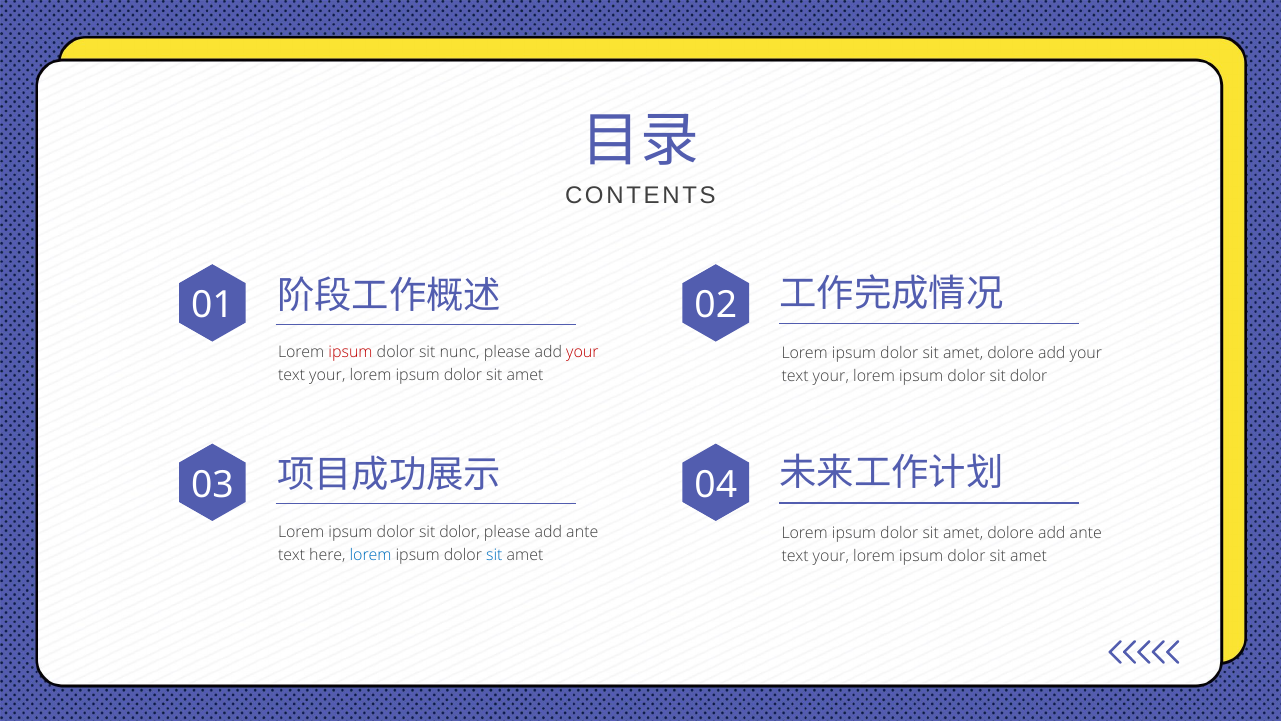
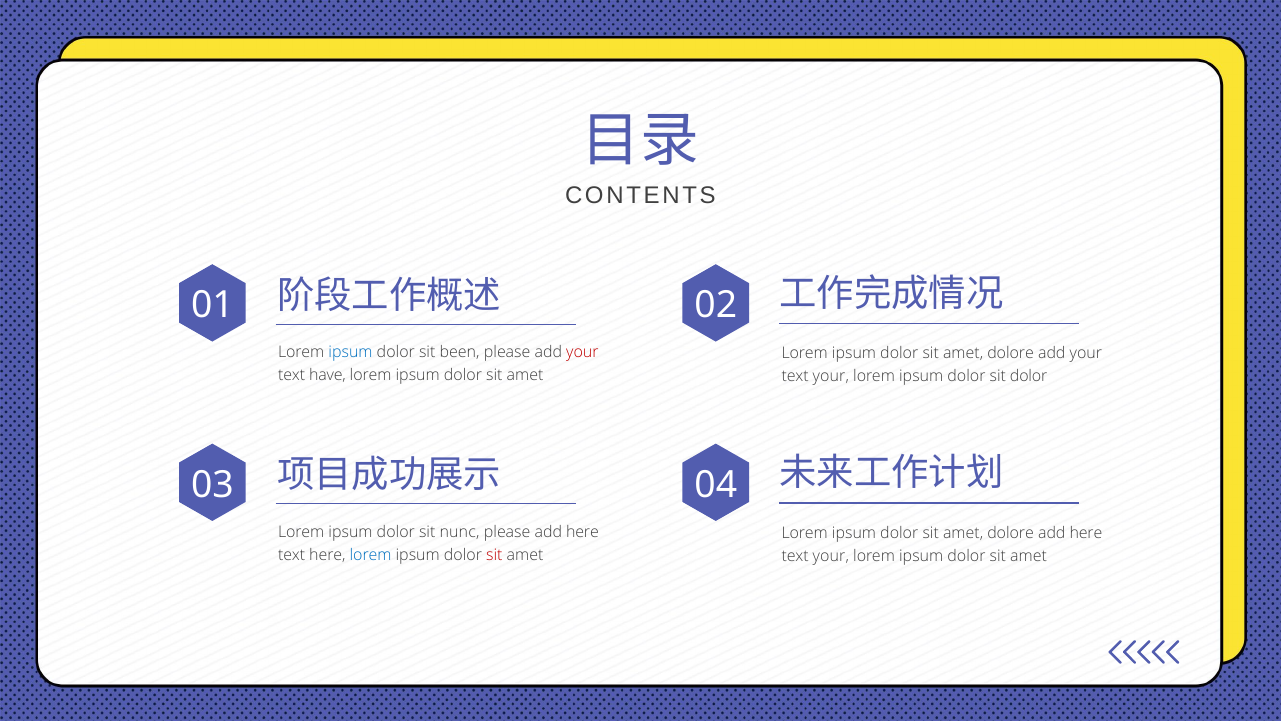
ipsum colour: red -> blue (351, 352)
nunc: nunc -> been (460, 352)
your: your -> have (327, 375)
dolor: dolor -> nunc (460, 532)
please add ante: ante -> here (582, 532)
ante: ante -> here (1086, 533)
sit colour: blue -> red (494, 555)
